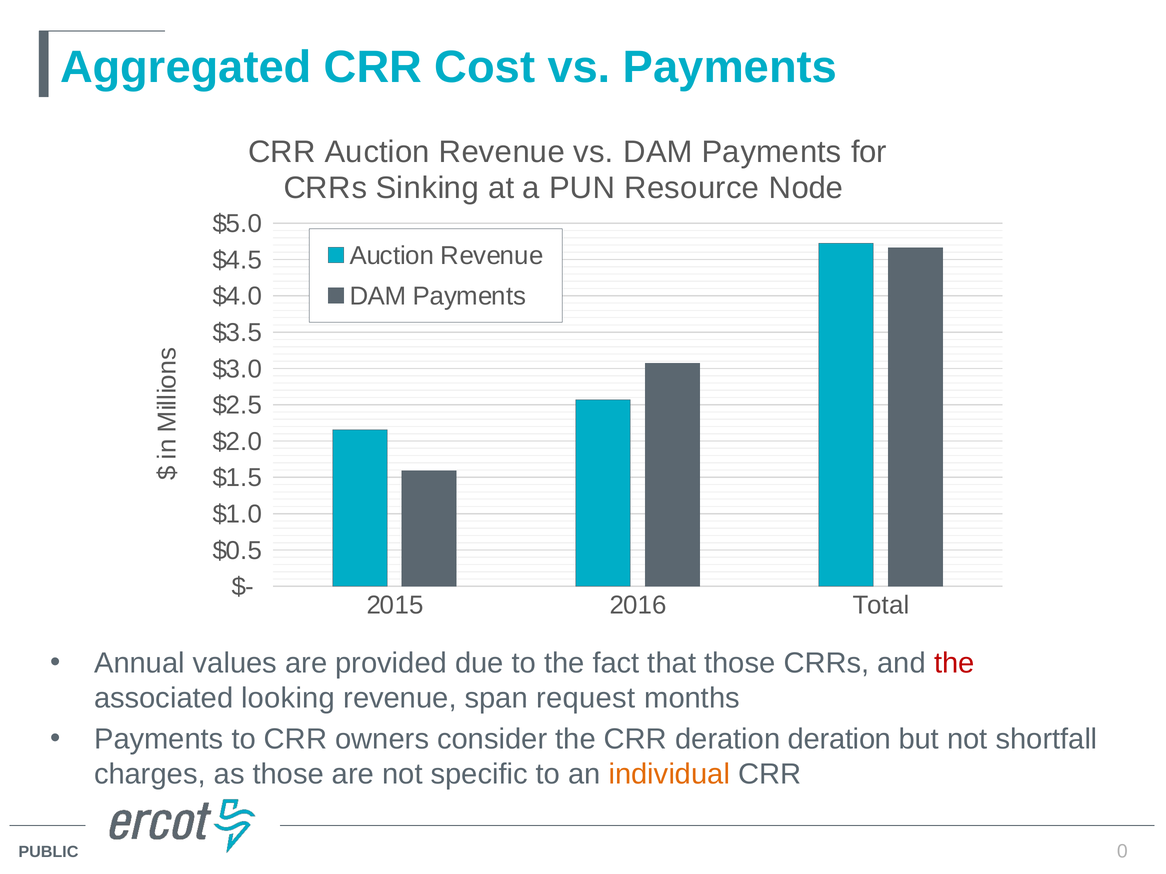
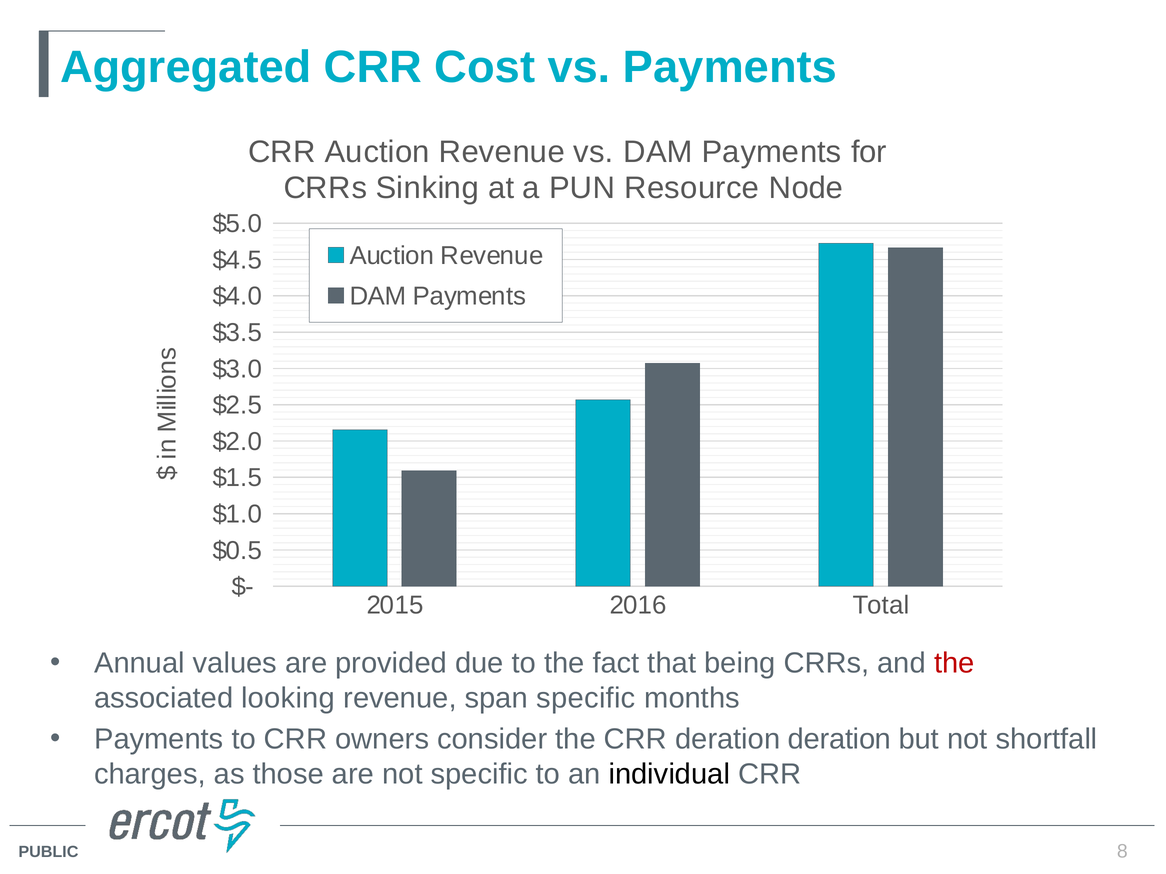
that those: those -> being (740, 664)
span request: request -> specific (586, 699)
individual colour: orange -> black (669, 774)
0: 0 -> 8 (1122, 852)
